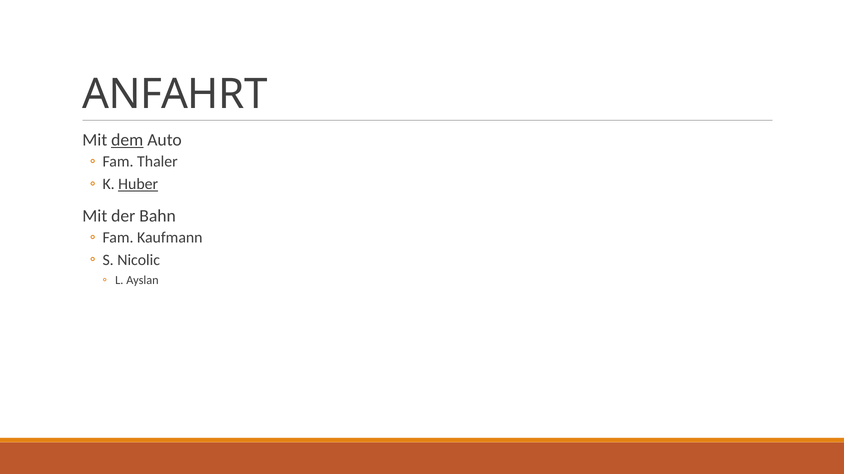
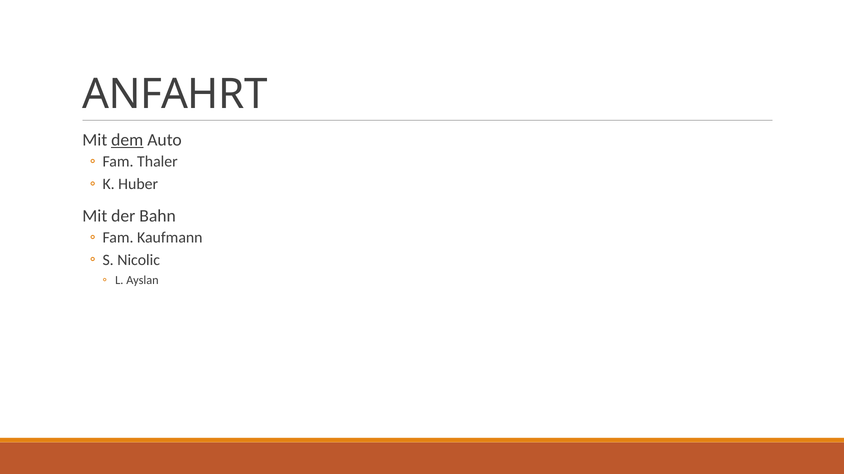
Huber underline: present -> none (138, 184)
